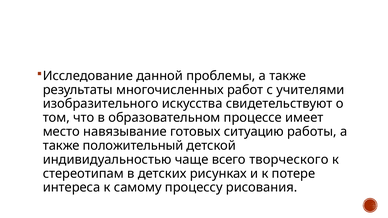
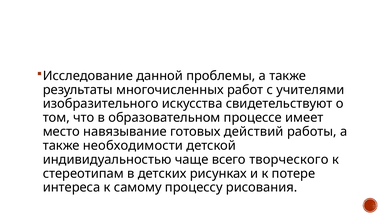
ситуацию: ситуацию -> действий (254, 132)
положительный: положительный -> необходимости (133, 146)
